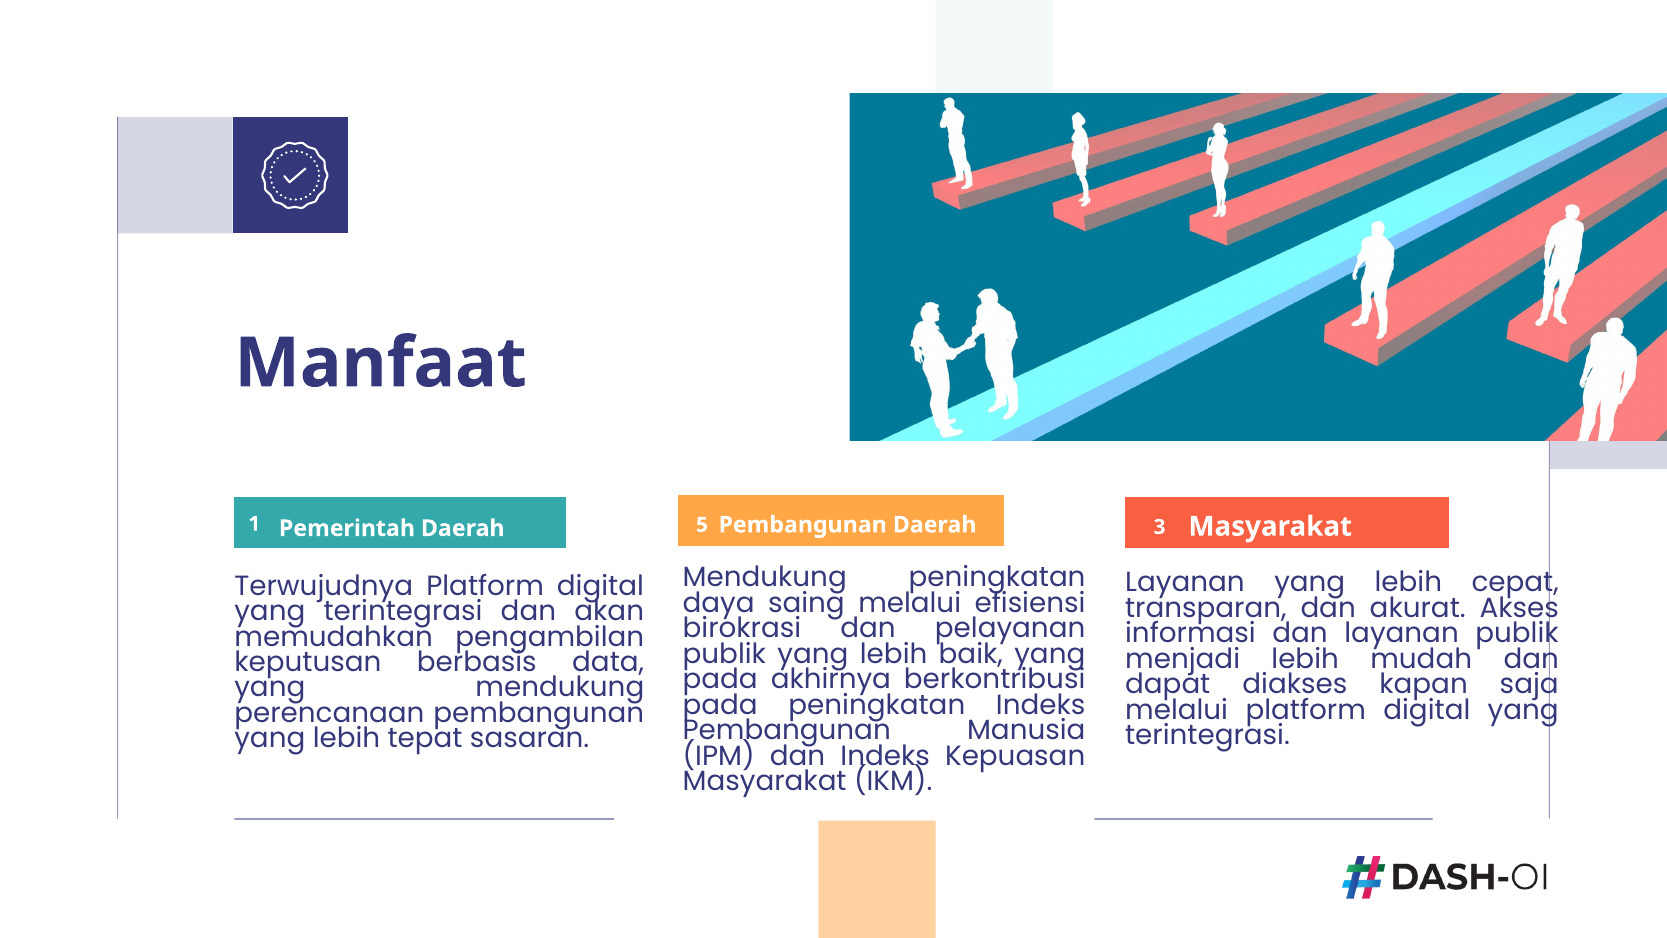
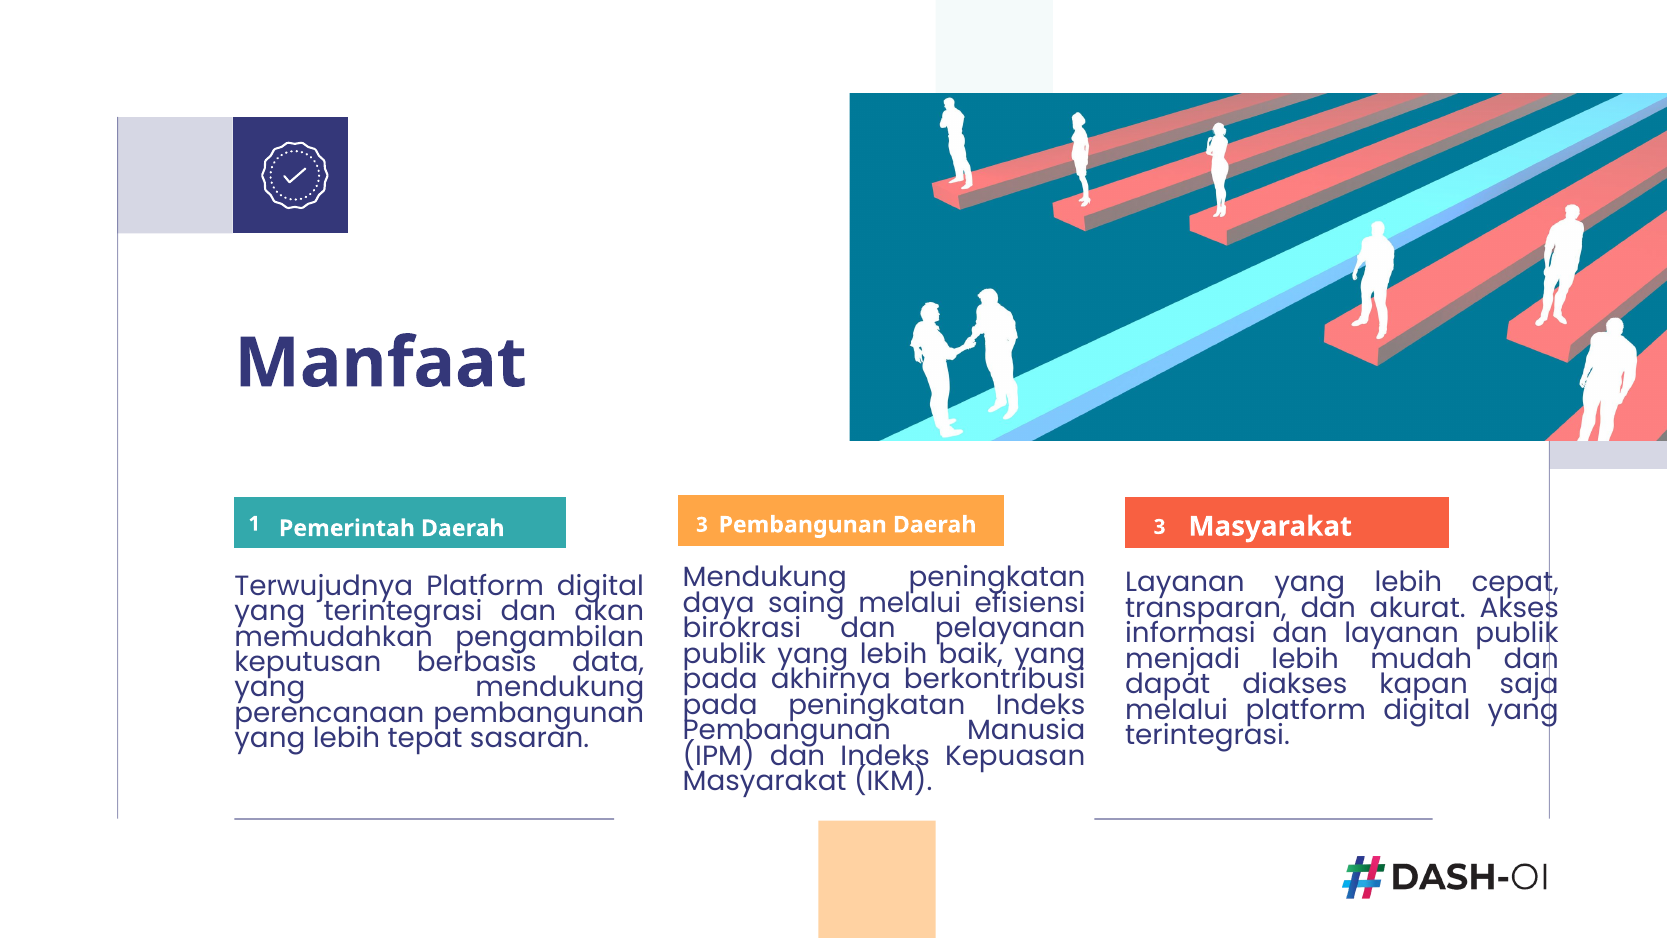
1 5: 5 -> 3 (702, 525)
